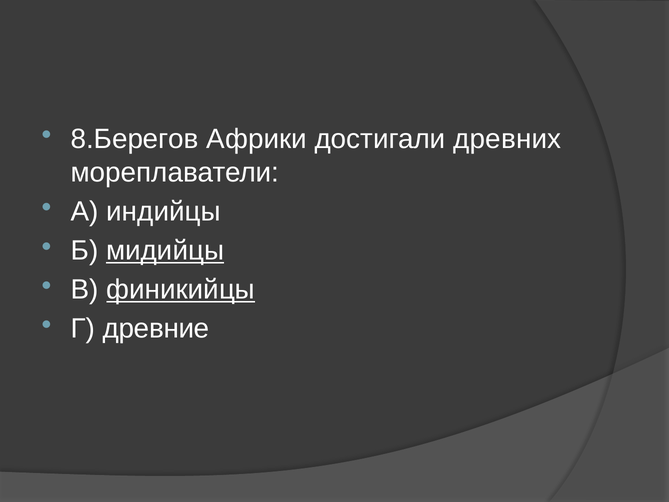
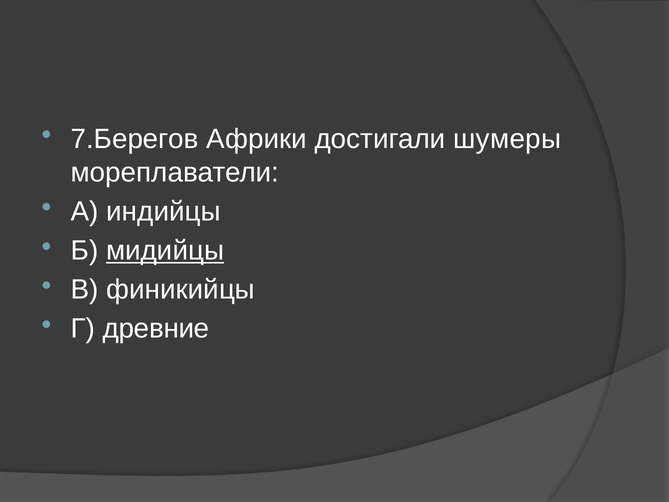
8.Берегов: 8.Берегов -> 7.Берегов (135, 139)
древних: древних -> шумеры (507, 139)
финикийцы underline: present -> none (181, 290)
